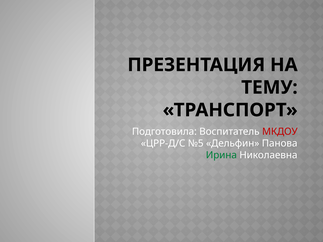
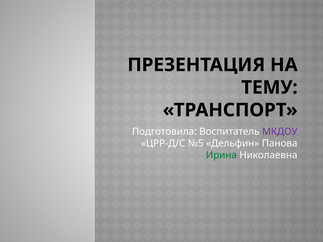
МКДОУ colour: red -> purple (280, 132)
